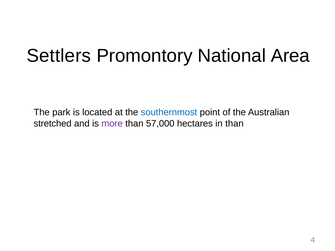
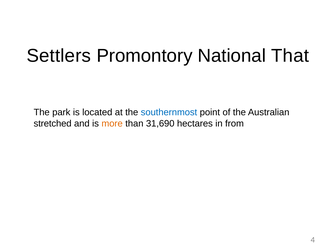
Area: Area -> That (290, 56)
more colour: purple -> orange (112, 124)
57,000: 57,000 -> 31,690 (160, 124)
in than: than -> from (235, 124)
